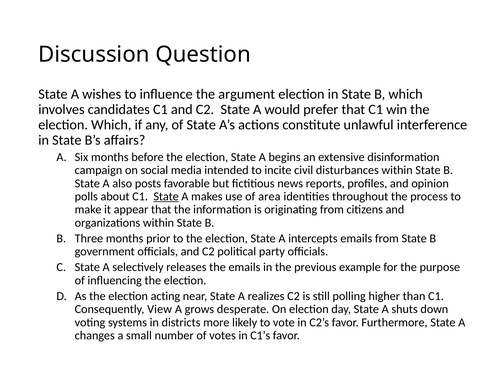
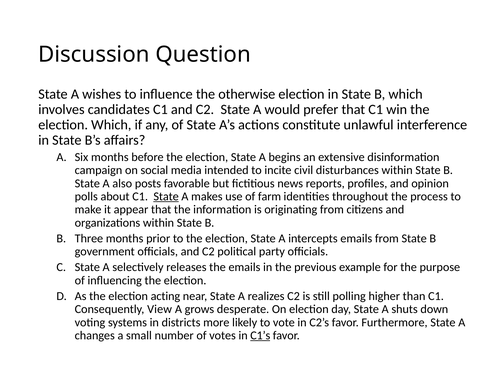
argument: argument -> otherwise (247, 94)
area: area -> farm (270, 196)
C1’s underline: none -> present (260, 335)
